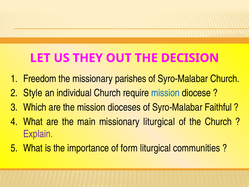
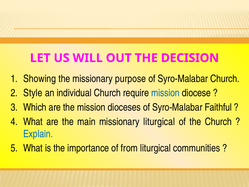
THEY: THEY -> WILL (88, 58)
Freedom: Freedom -> Showing (40, 79)
parishes: parishes -> purpose (131, 79)
Explain colour: purple -> blue (38, 134)
form: form -> from (129, 148)
